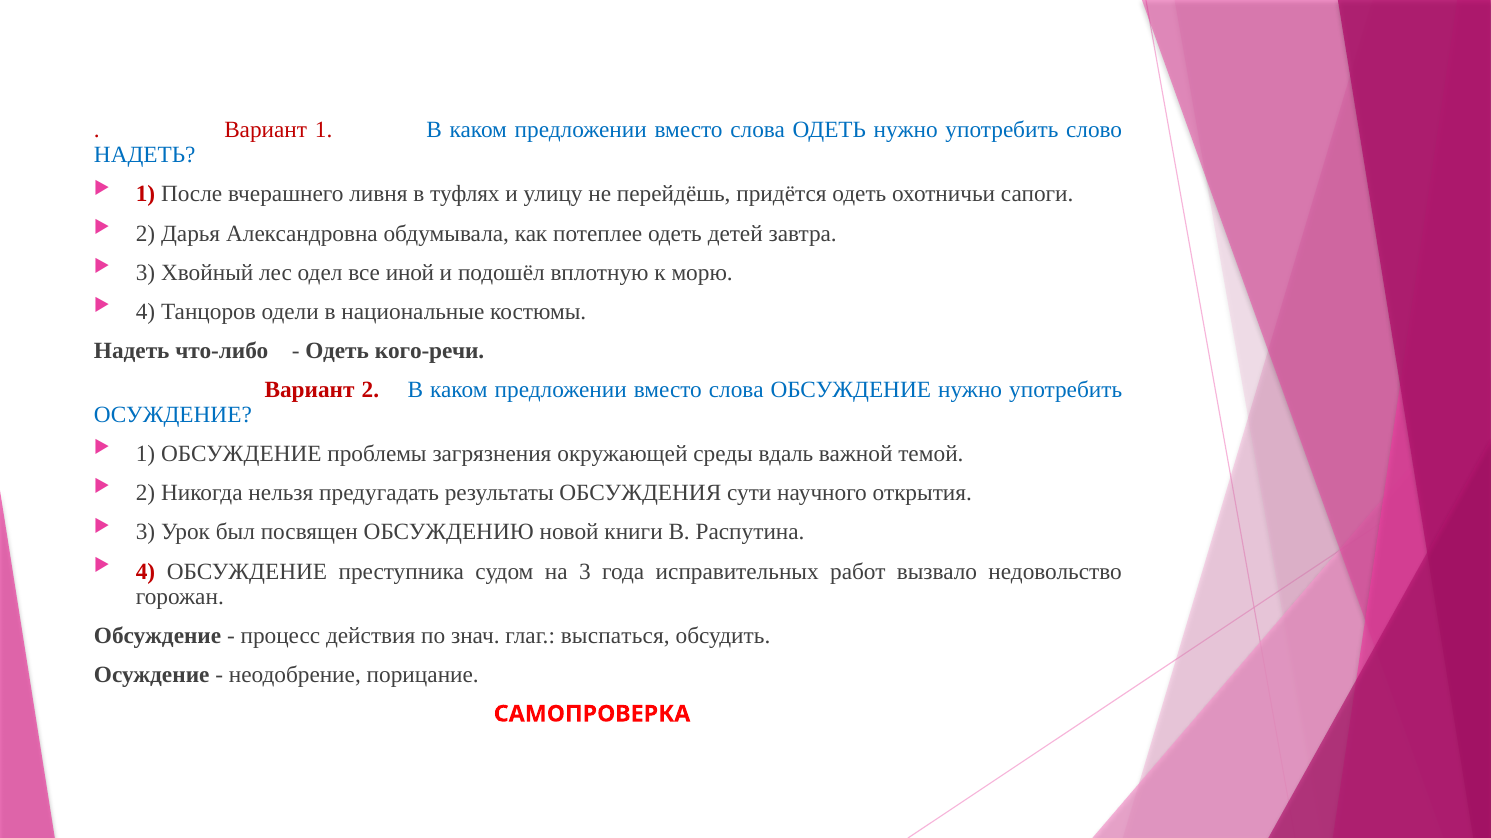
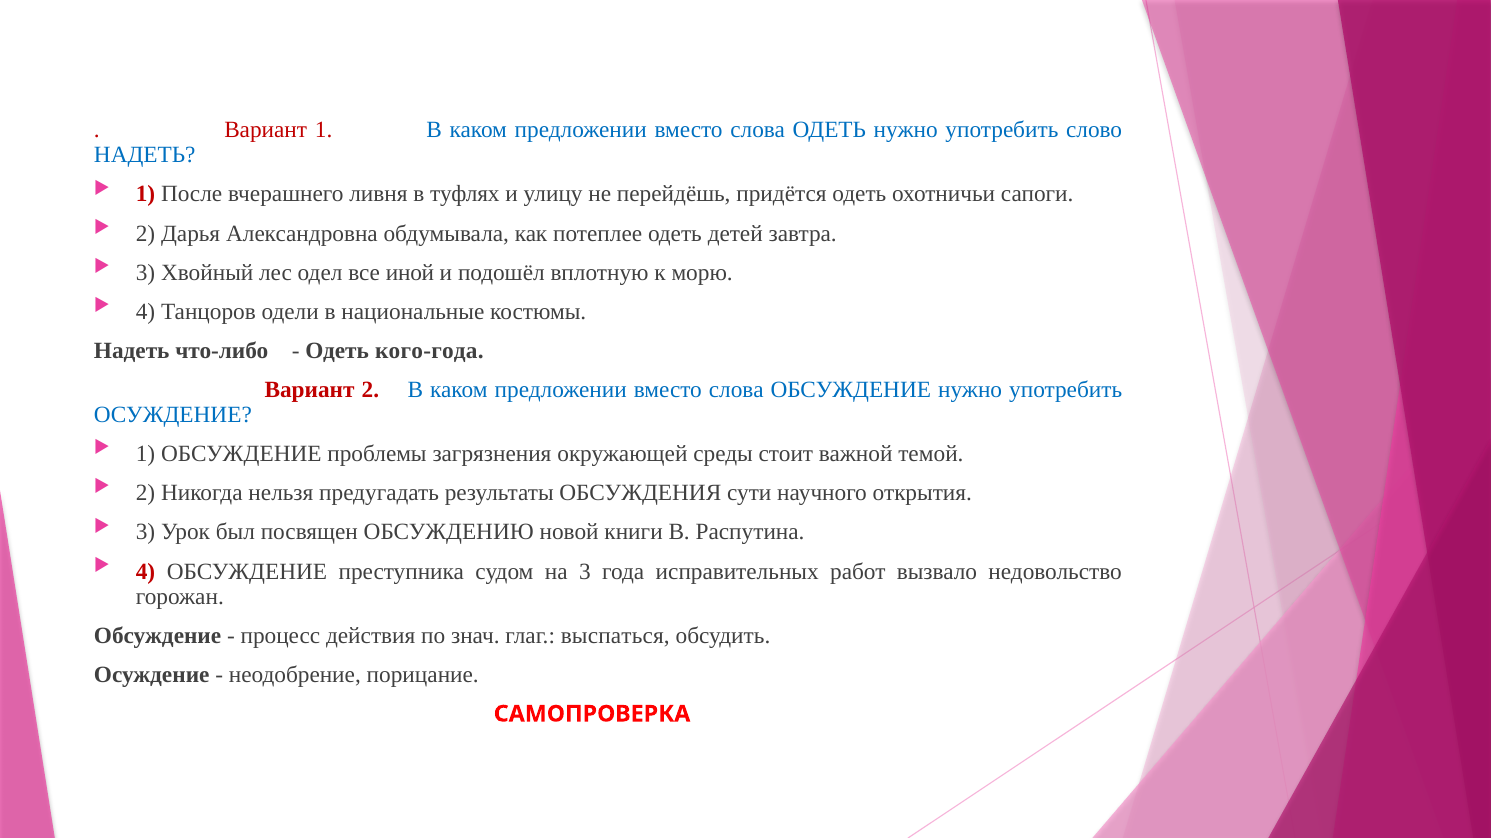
кого-речи: кого-речи -> кого-года (429, 351)
вдаль: вдаль -> стоит (786, 454)
